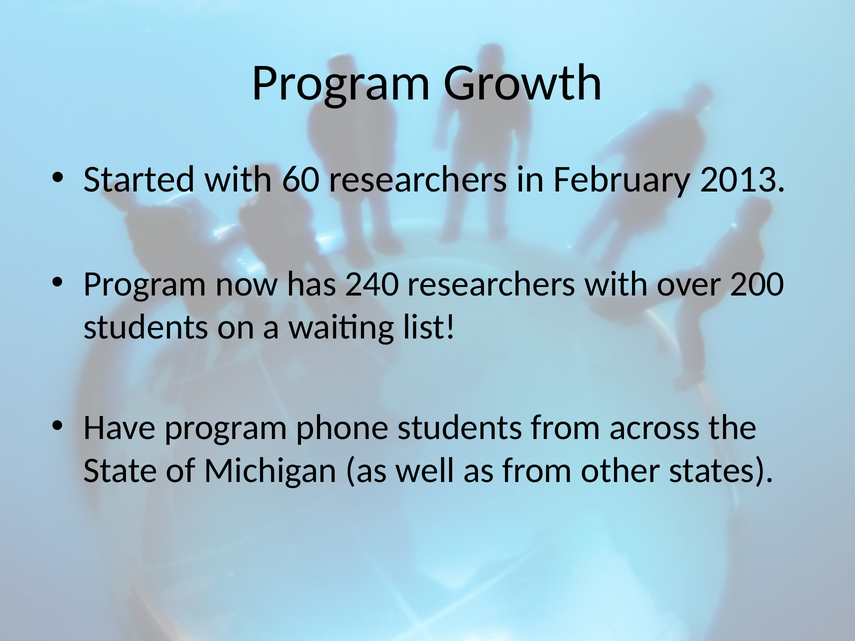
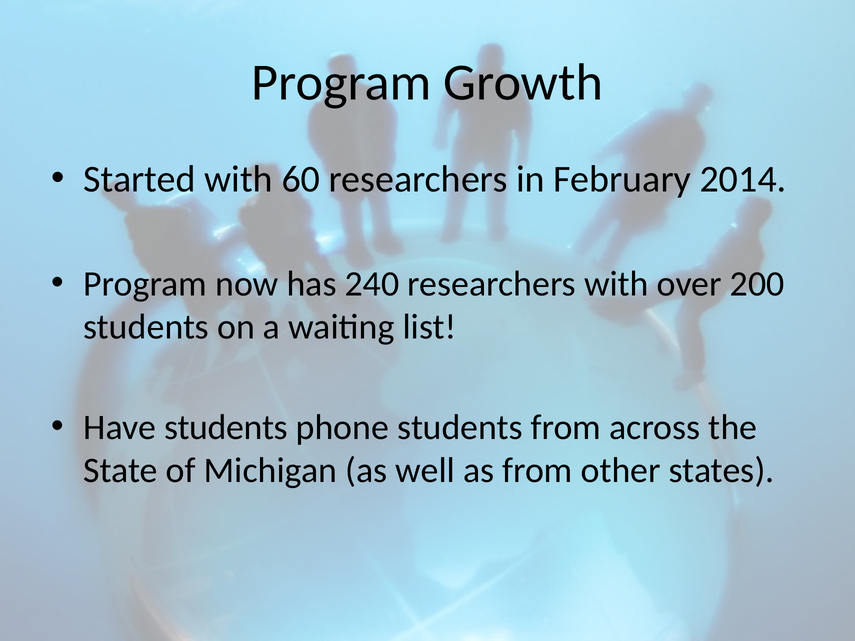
2013: 2013 -> 2014 (743, 179)
Have program: program -> students (226, 428)
